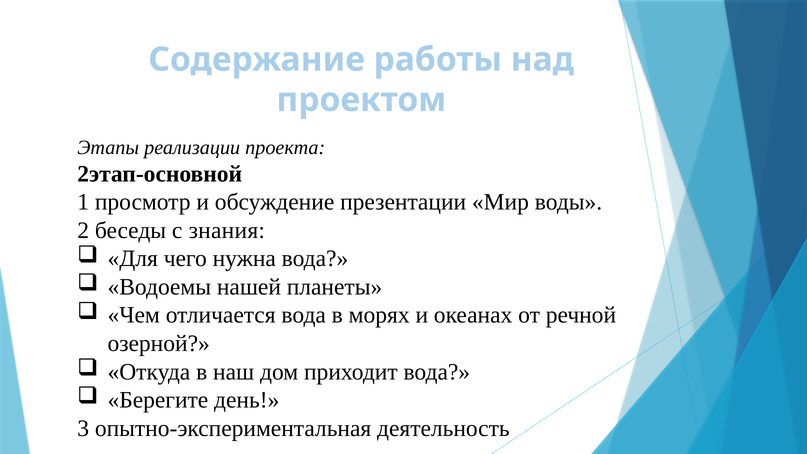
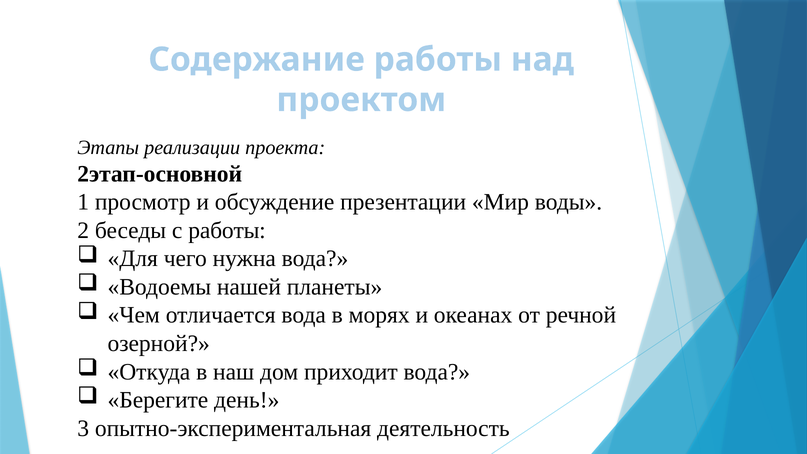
с знания: знания -> работы (227, 230)
